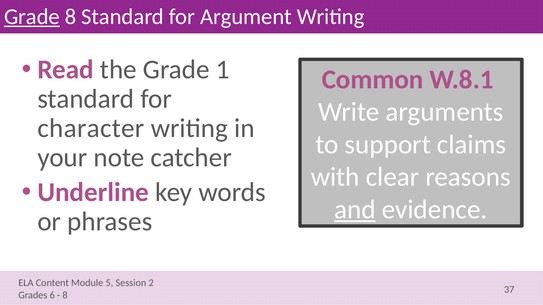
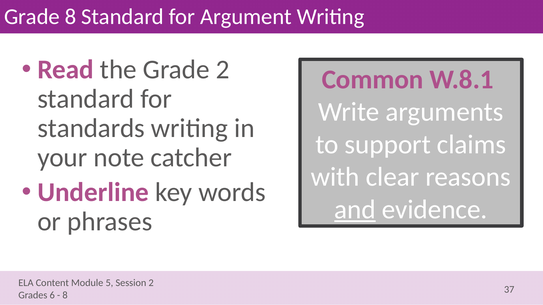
Grade underline: present -> none (32, 17)
Grade 1: 1 -> 2 (223, 70)
character: character -> standards (91, 128)
